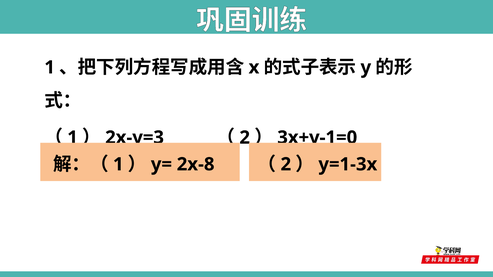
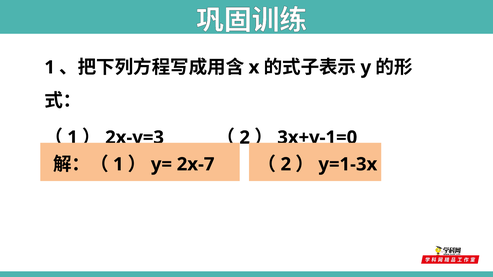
2x-8: 2x-8 -> 2x-7 (196, 164)
